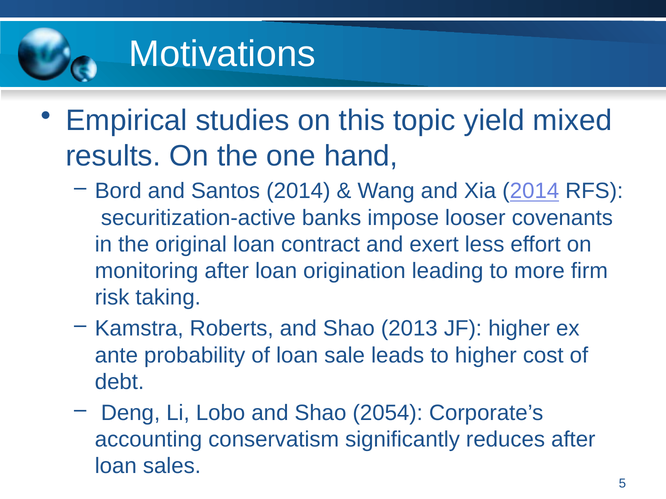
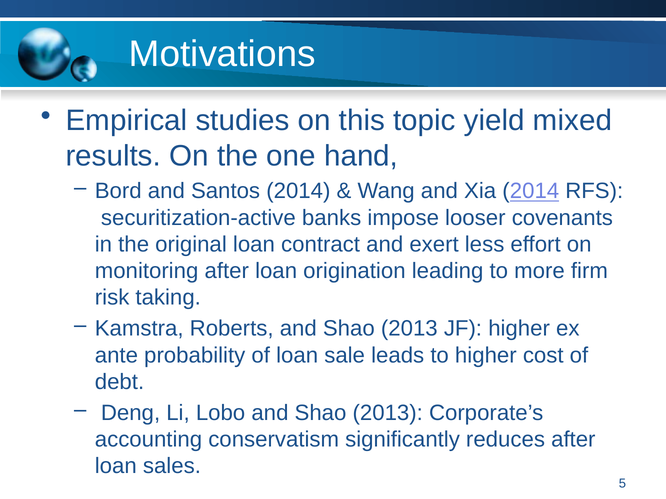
Lobo and Shao 2054: 2054 -> 2013 (388, 413)
